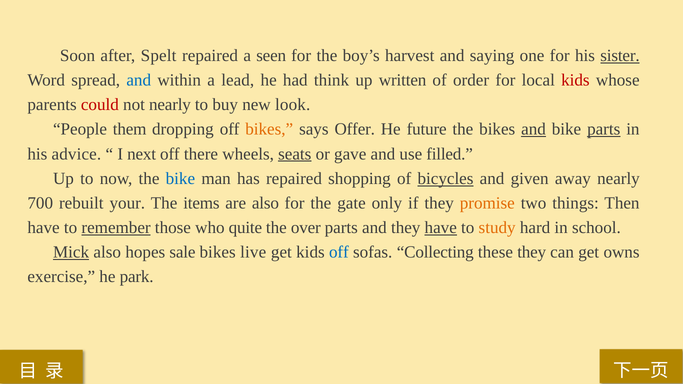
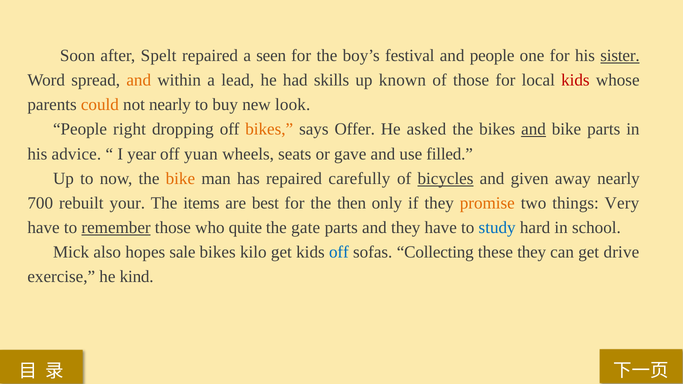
harvest: harvest -> festival (410, 56)
and saying: saying -> people (492, 56)
and colour: blue -> orange (139, 80)
think: think -> skills (332, 80)
written: written -> known (402, 80)
of order: order -> those (471, 80)
could colour: red -> orange (100, 105)
them: them -> right (129, 129)
future: future -> asked (426, 129)
parts underline: present -> none (604, 129)
next: next -> year (142, 154)
there: there -> yuan (201, 154)
seats underline: present -> none (295, 154)
bike colour: blue -> orange (180, 179)
shopping: shopping -> carefully (359, 179)
are also: also -> best (265, 203)
gate: gate -> then (352, 203)
Then: Then -> Very (622, 203)
over: over -> gate (306, 228)
have underline: present -> none (441, 228)
study colour: orange -> blue (497, 228)
Mick underline: present -> none (71, 252)
live: live -> kilo (253, 252)
owns: owns -> drive (621, 252)
park: park -> kind (137, 277)
